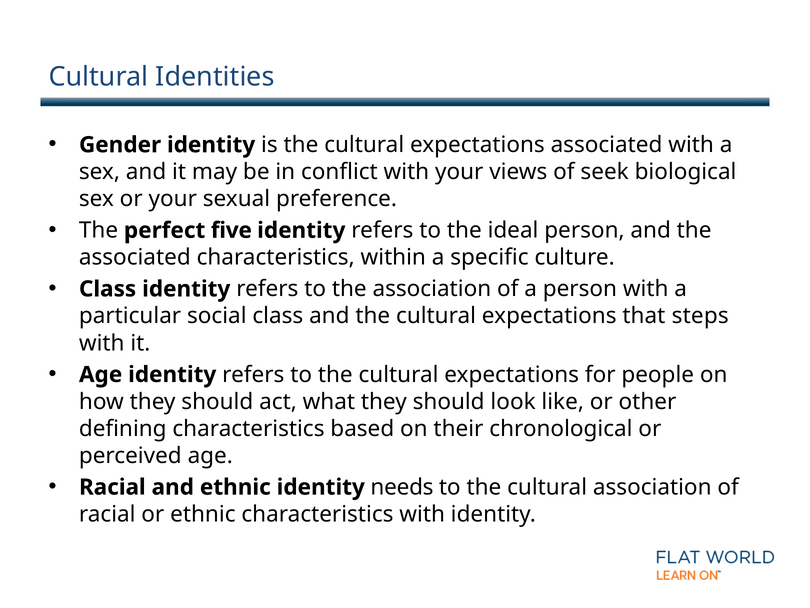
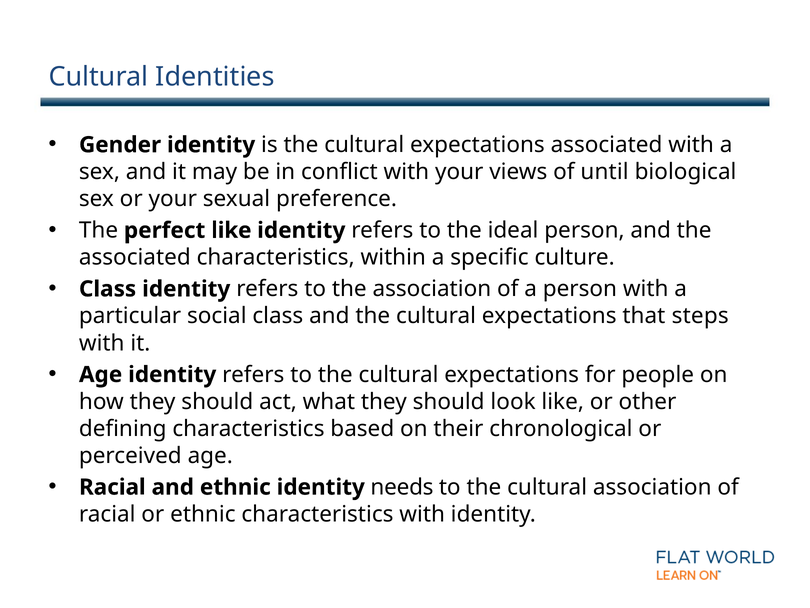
seek: seek -> until (605, 172)
perfect five: five -> like (231, 230)
